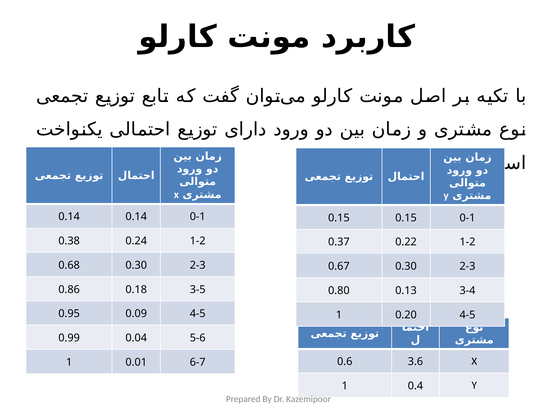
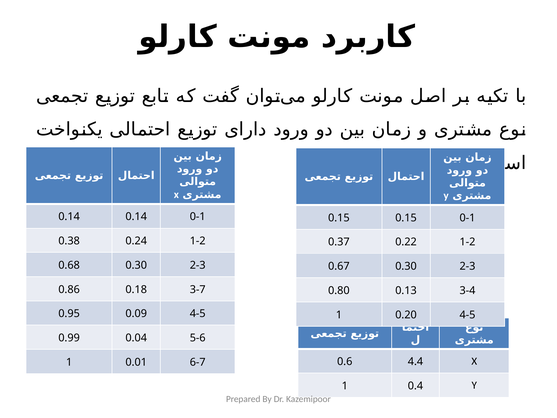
3-5: 3-5 -> 3-7 (198, 289)
3.6: 3.6 -> 4.4 (415, 361)
